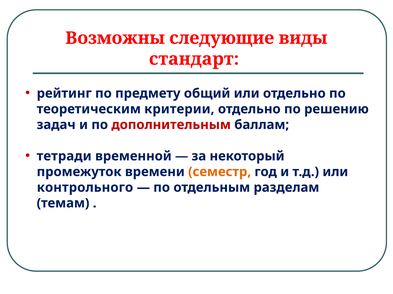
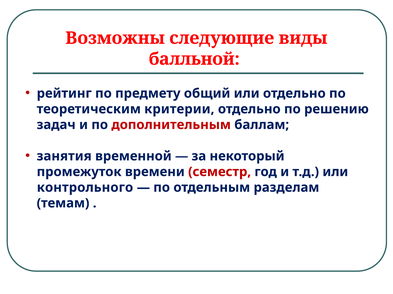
стандарт: стандарт -> балльной (194, 59)
тетради: тетради -> занятия (64, 156)
семестр colour: orange -> red (220, 172)
